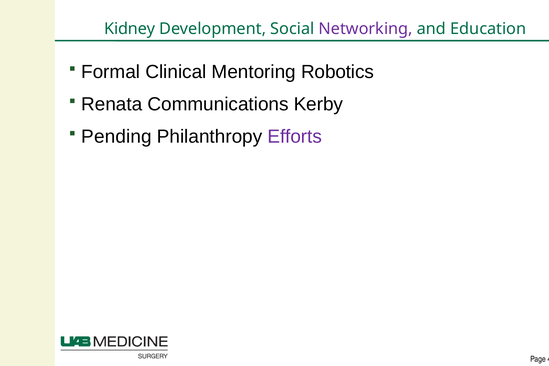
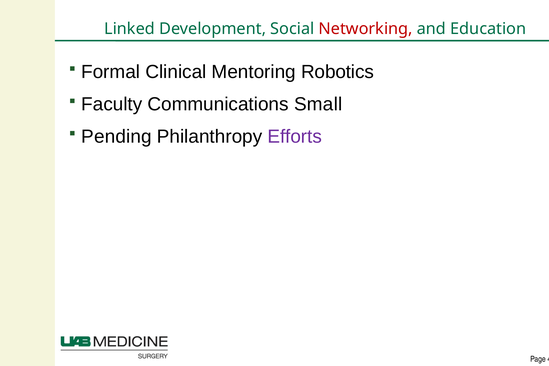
Kidney: Kidney -> Linked (130, 29)
Networking colour: purple -> red (366, 29)
Renata: Renata -> Faculty (112, 104)
Kerby: Kerby -> Small (318, 104)
